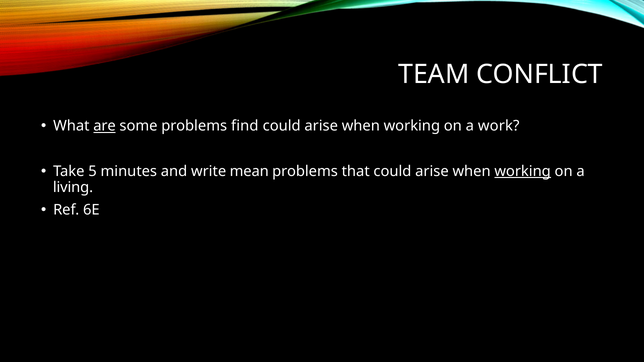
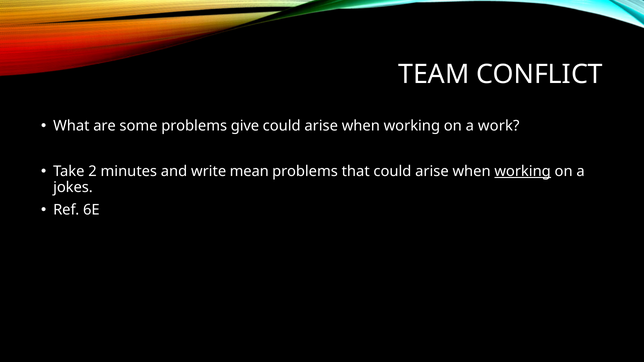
are underline: present -> none (105, 126)
find: find -> give (245, 126)
5: 5 -> 2 (93, 171)
living: living -> jokes (73, 187)
